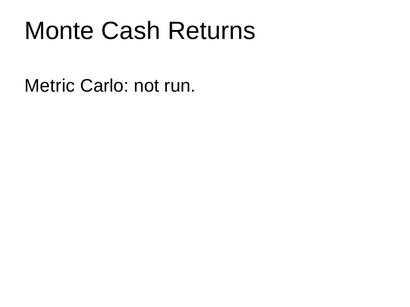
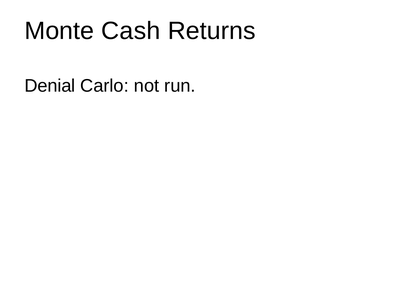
Metric: Metric -> Denial (50, 86)
